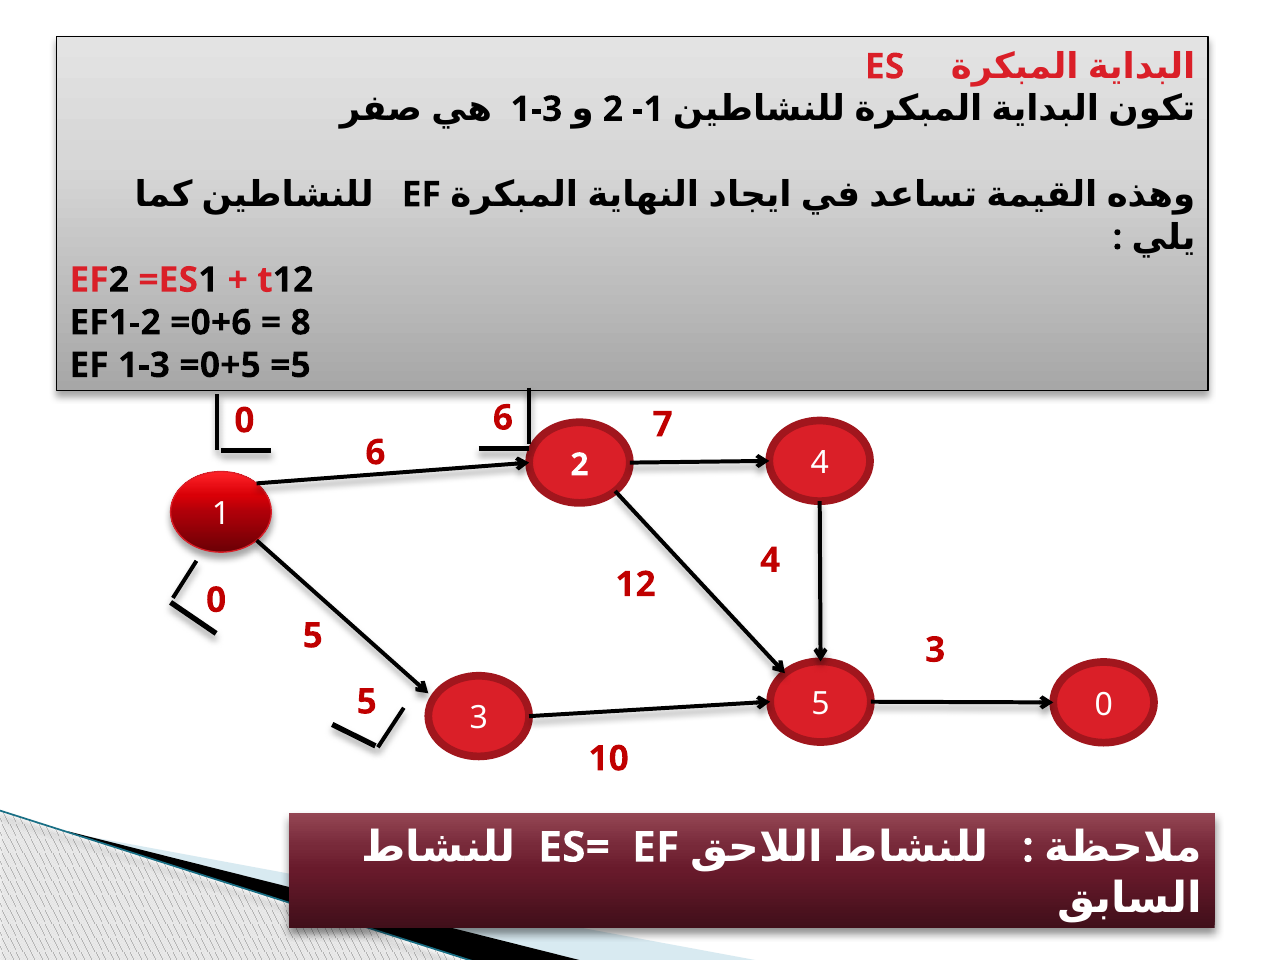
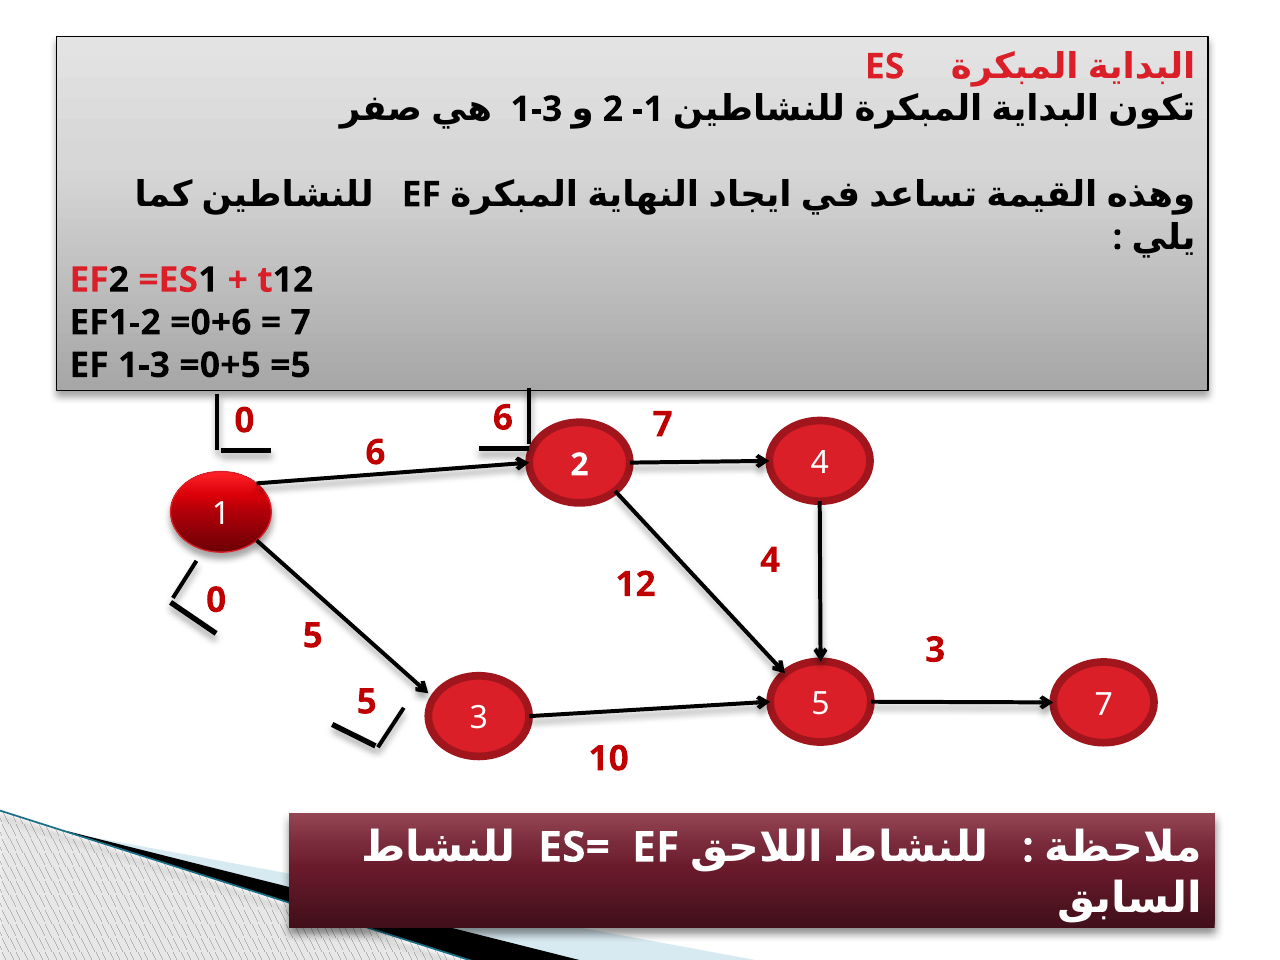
8: 8 -> 7 (301, 323)
3 0: 0 -> 7 (1104, 705)
